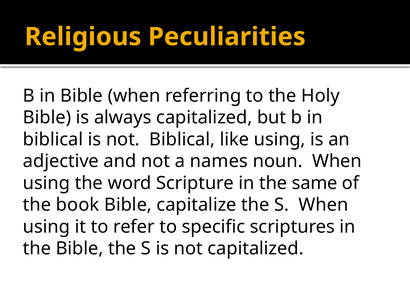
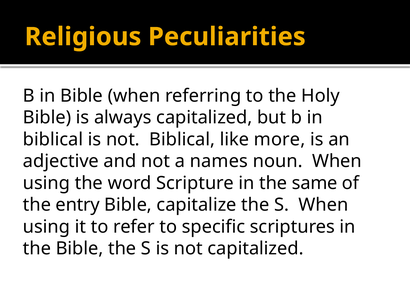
like using: using -> more (280, 140)
book: book -> entry (78, 205)
